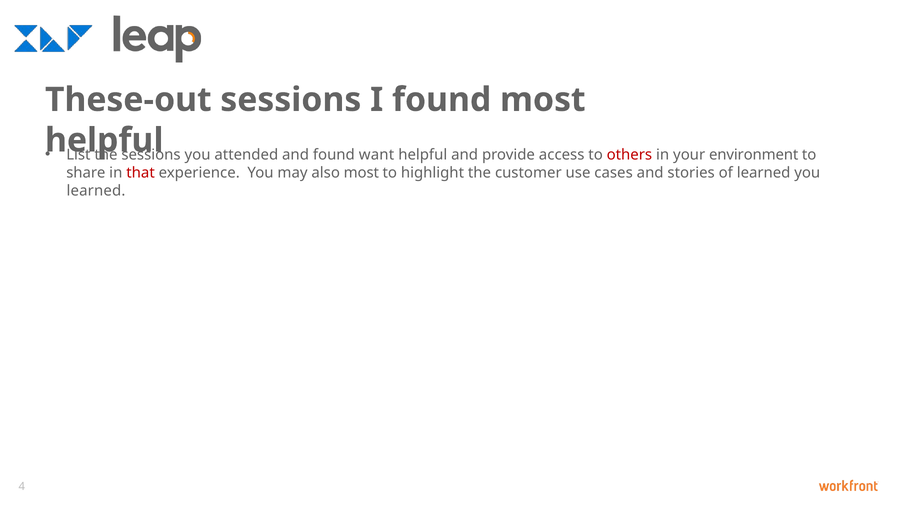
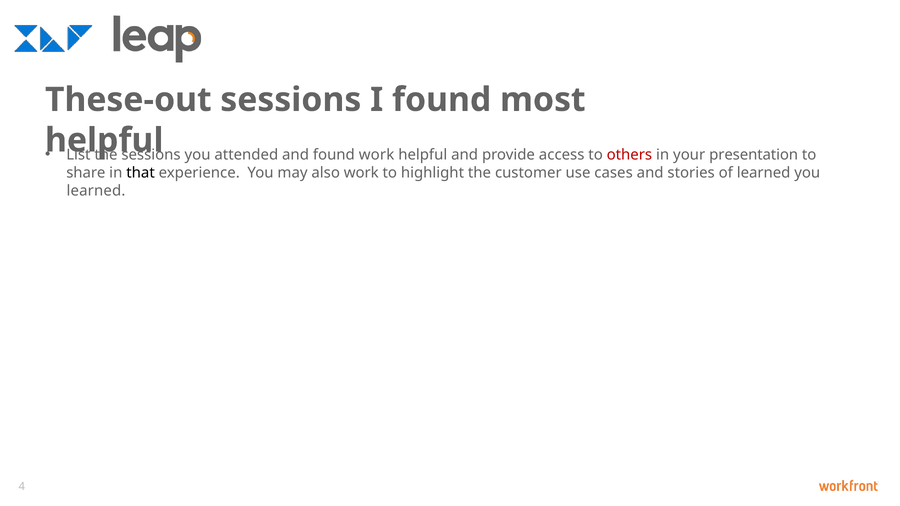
found want: want -> work (377, 155)
environment: environment -> presentation (754, 155)
that colour: red -> black (141, 173)
also most: most -> work (361, 173)
